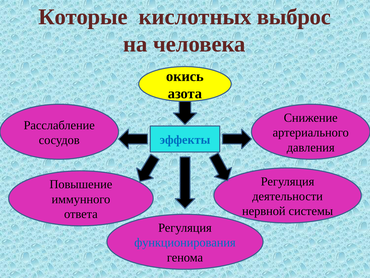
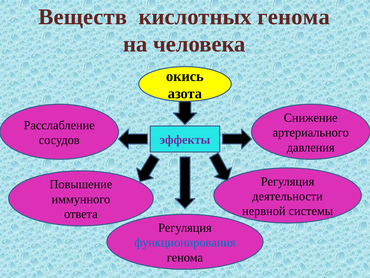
Которые: Которые -> Веществ (83, 17)
кислотных выброс: выброс -> генома (294, 17)
эффекты colour: blue -> purple (185, 140)
